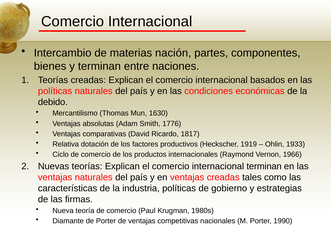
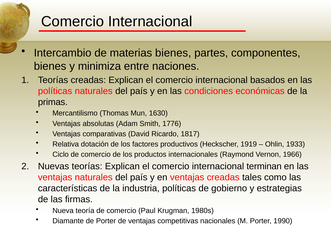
materias nación: nación -> bienes (173, 53)
y terminan: terminan -> minimiza (99, 66)
debido: debido -> primas (53, 102)
